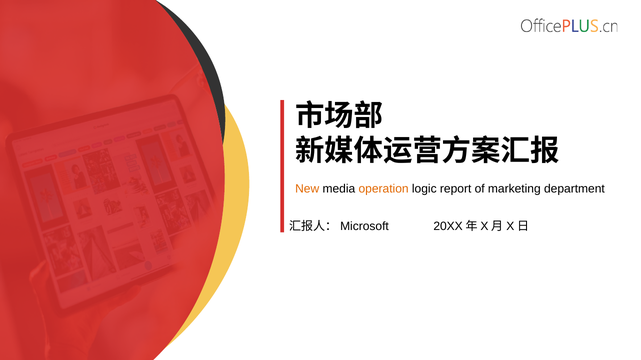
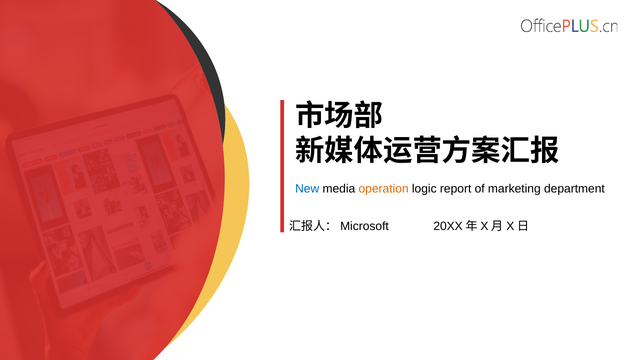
New colour: orange -> blue (307, 189)
